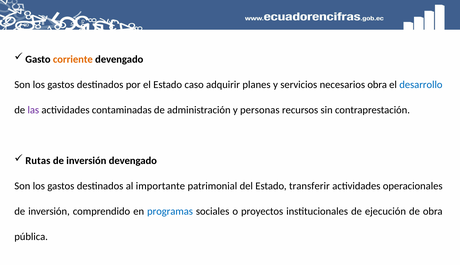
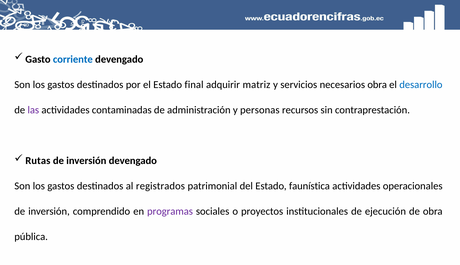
corriente colour: orange -> blue (73, 59)
caso: caso -> final (194, 84)
planes: planes -> matriz (256, 84)
importante: importante -> registrados (160, 186)
transferir: transferir -> faunística (309, 186)
programas colour: blue -> purple (170, 211)
